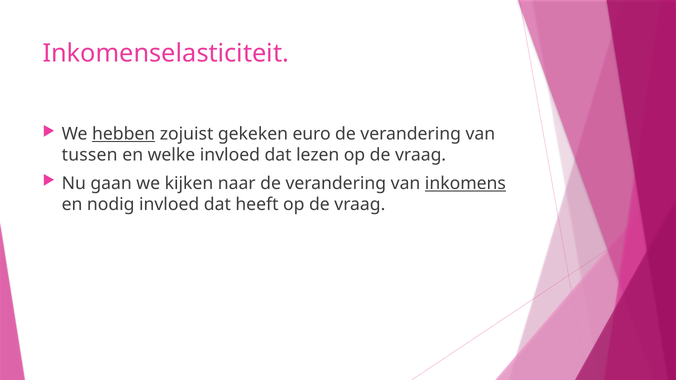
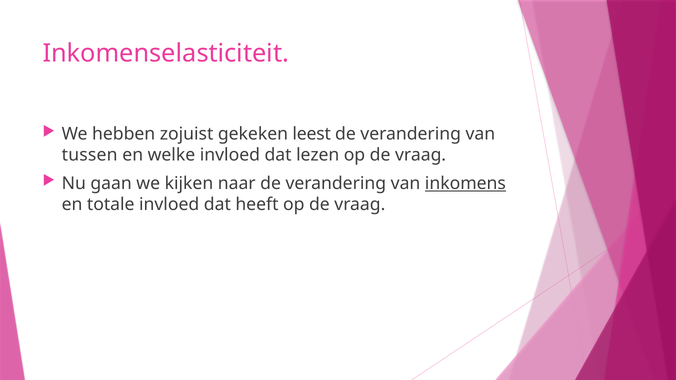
hebben underline: present -> none (124, 134)
euro: euro -> leest (312, 134)
nodig: nodig -> totale (111, 204)
